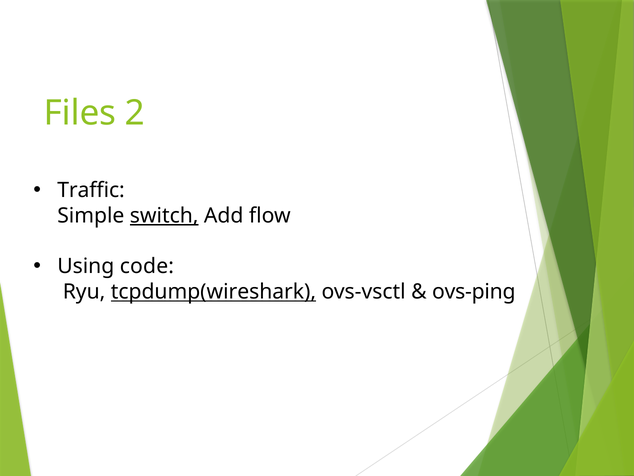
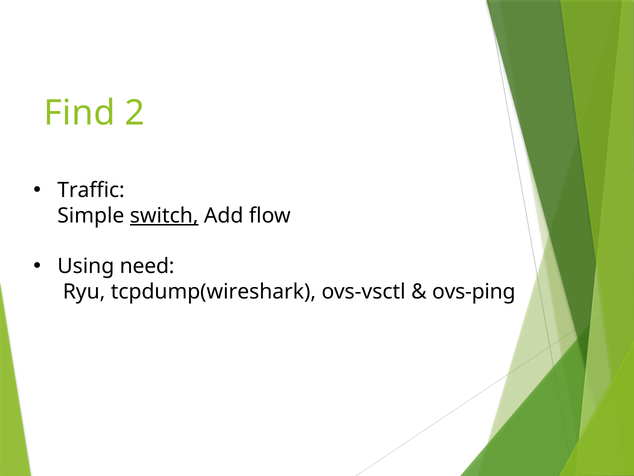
Files: Files -> Find (80, 113)
code: code -> need (147, 266)
tcpdump(wireshark underline: present -> none (213, 292)
